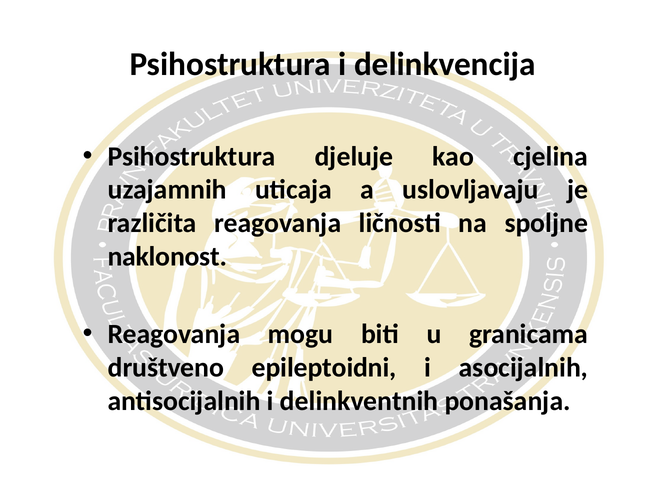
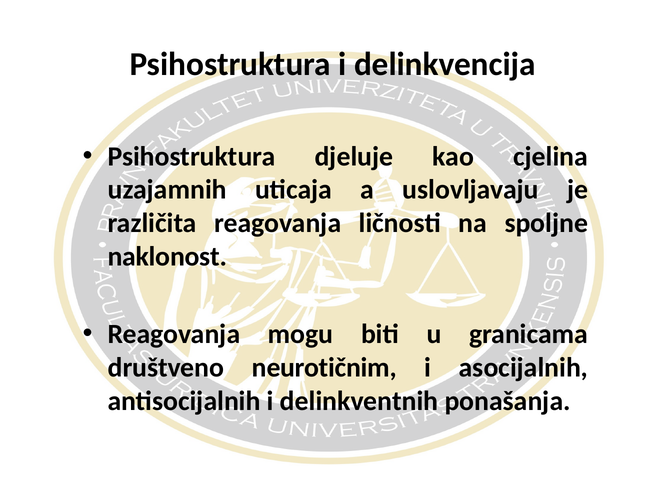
epileptoidni: epileptoidni -> neurotičnim (324, 367)
